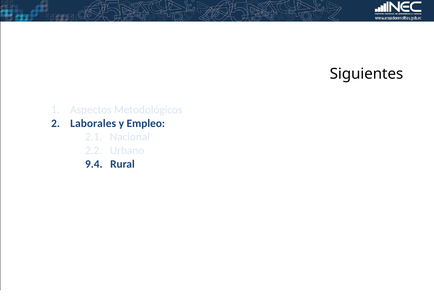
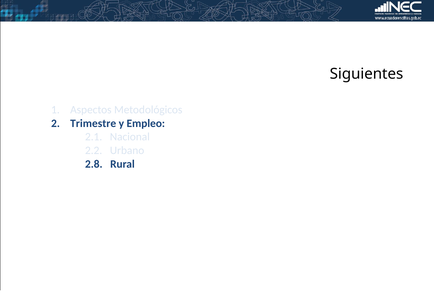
Laborales: Laborales -> Trimestre (93, 123)
9.4: 9.4 -> 2.8 (94, 164)
